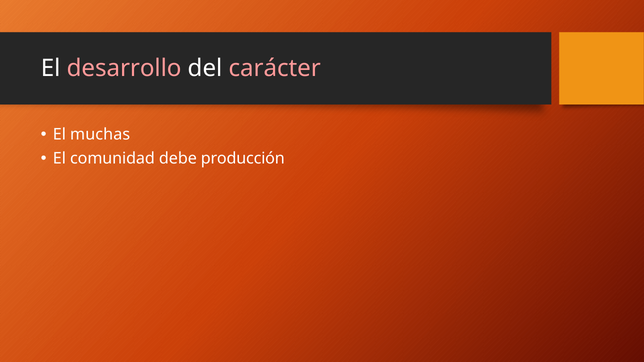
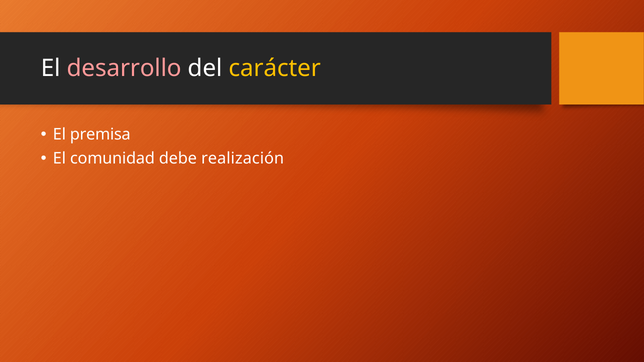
carácter colour: pink -> yellow (275, 68)
muchas: muchas -> premisa (100, 134)
producción: producción -> realización (243, 159)
